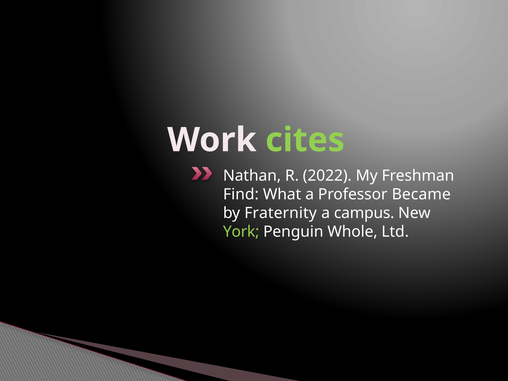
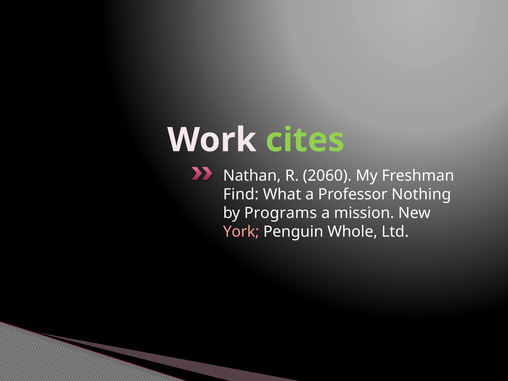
2022: 2022 -> 2060 (327, 176)
Became: Became -> Nothing (421, 194)
Fraternity: Fraternity -> Programs (281, 213)
campus: campus -> mission (364, 213)
York colour: light green -> pink (241, 232)
